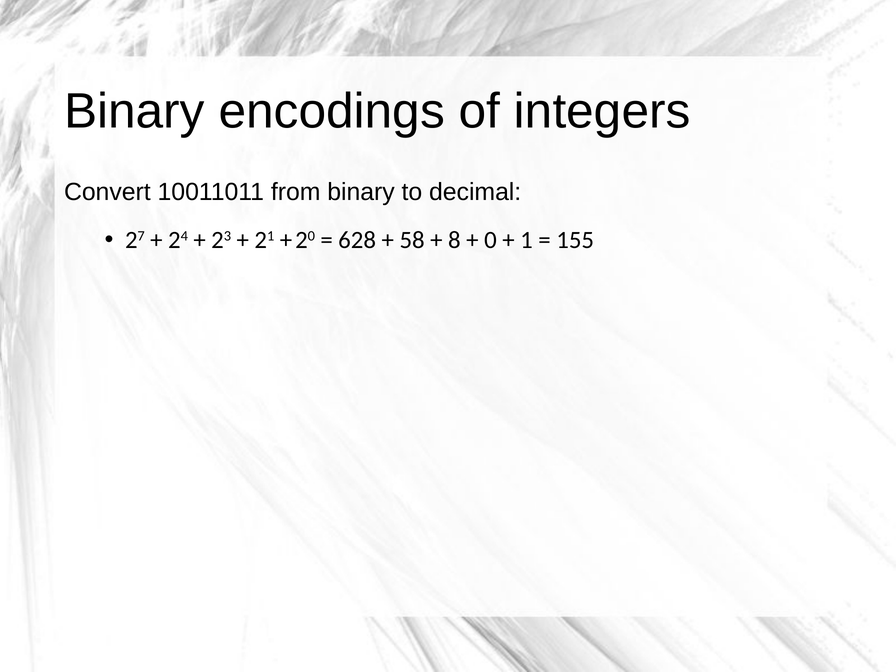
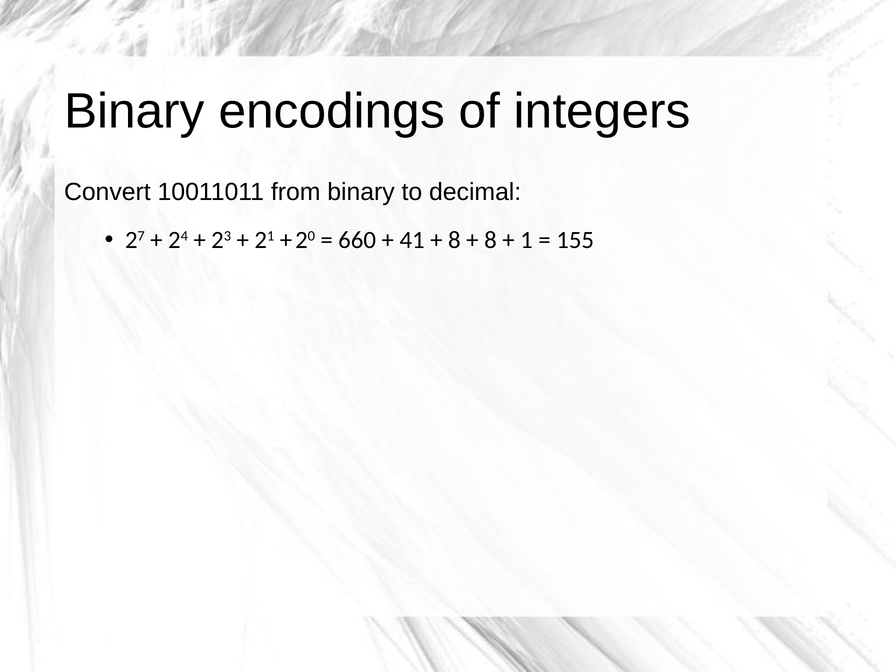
628: 628 -> 660 (357, 240)
58: 58 -> 41 (412, 240)
0: 0 -> 8 (491, 240)
